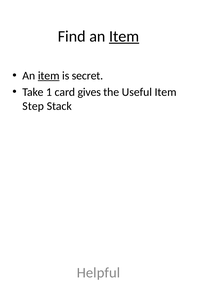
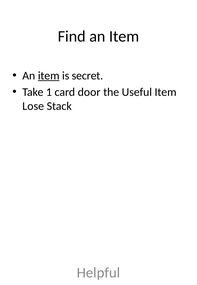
Item underline: present -> none (124, 36)
gives: gives -> door (89, 92)
Step: Step -> Lose (33, 106)
